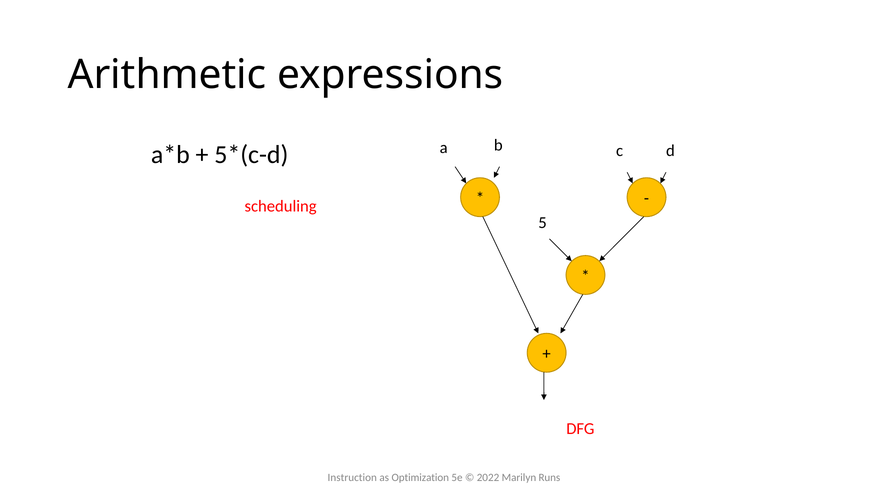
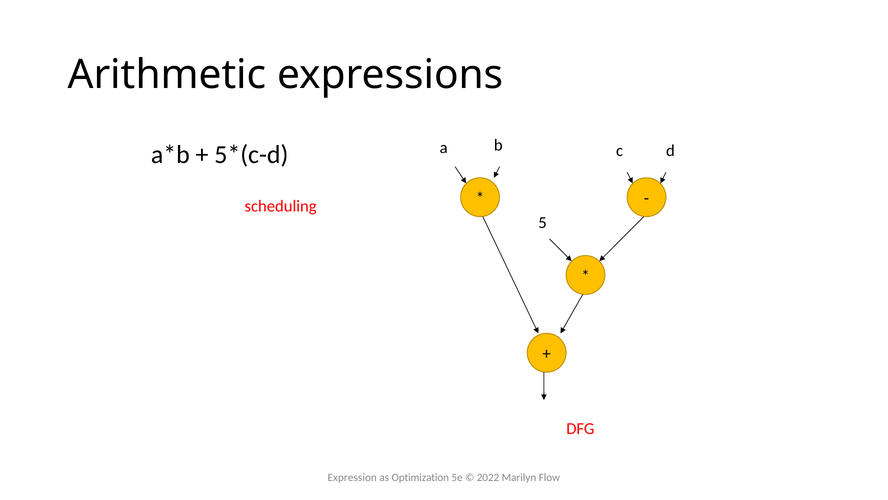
Instruction: Instruction -> Expression (352, 477)
Runs: Runs -> Flow (549, 477)
